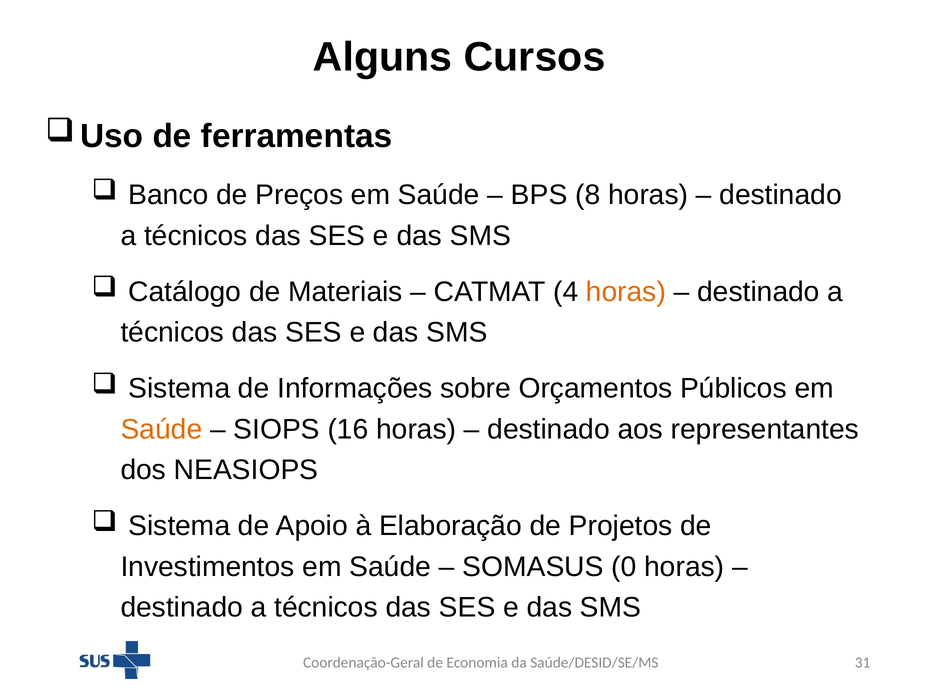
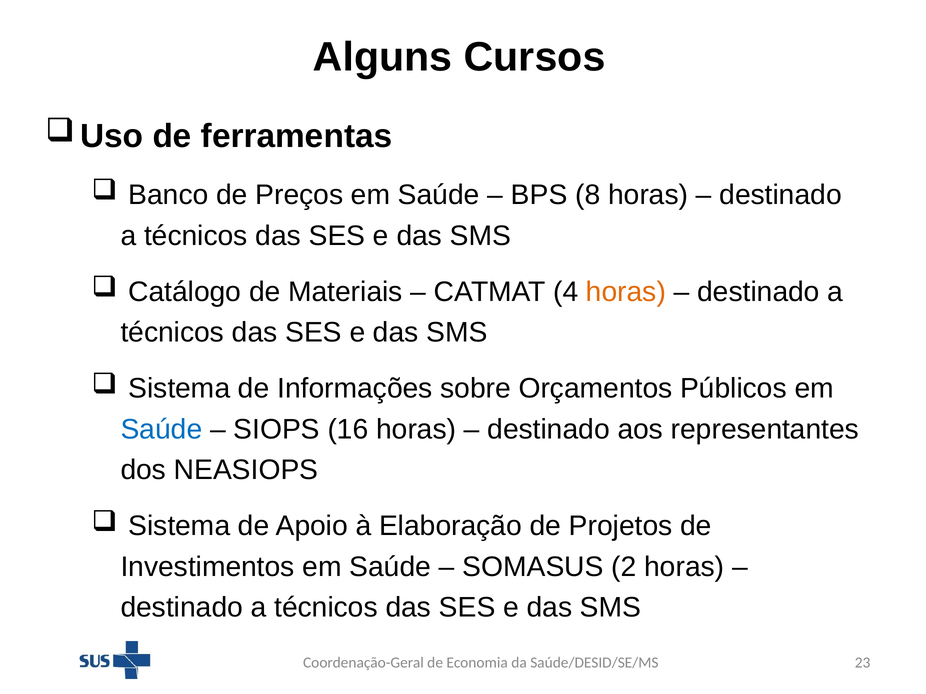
Saúde colour: orange -> blue (161, 430)
0: 0 -> 2 (624, 567)
31: 31 -> 23 (863, 663)
